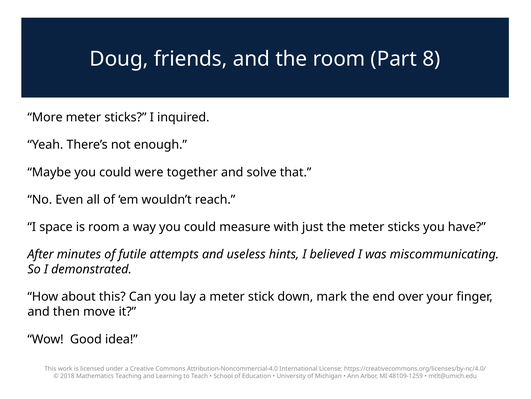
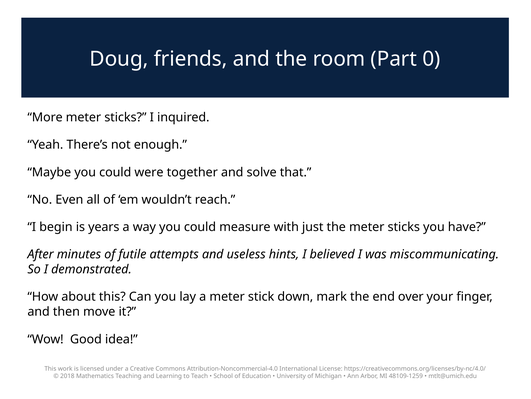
8: 8 -> 0 (431, 59)
space: space -> begin (56, 227)
is room: room -> years (104, 227)
